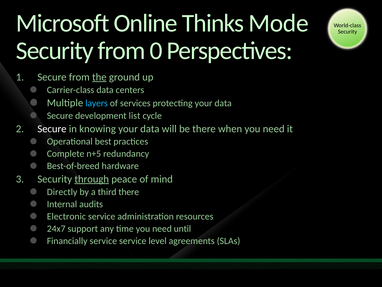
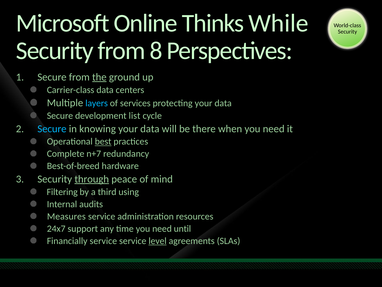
Mode: Mode -> While (278, 23)
0: 0 -> 8 (156, 51)
Secure colour: white -> light blue (52, 129)
best underline: none -> present (103, 141)
n+5: n+5 -> n+7 (94, 154)
Directly: Directly -> Filtering (62, 192)
third there: there -> using (129, 192)
Electronic: Electronic -> Measures (66, 216)
level underline: none -> present (158, 241)
